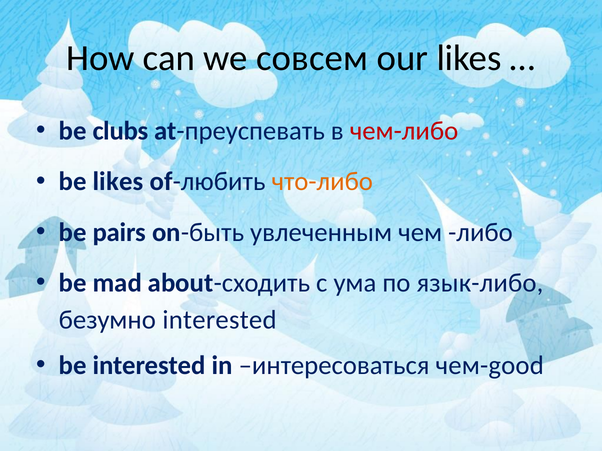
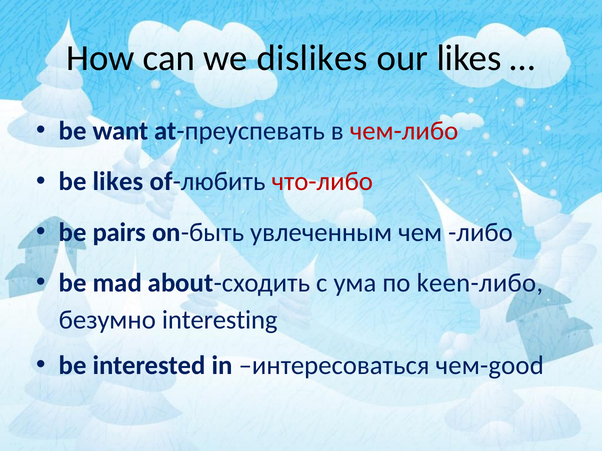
совсем: совсем -> dislikes (312, 58)
clubs: clubs -> want (121, 131)
что-либо colour: orange -> red (322, 182)
язык-либо: язык-либо -> keen-либо (480, 283)
безумно interested: interested -> interesting (220, 320)
